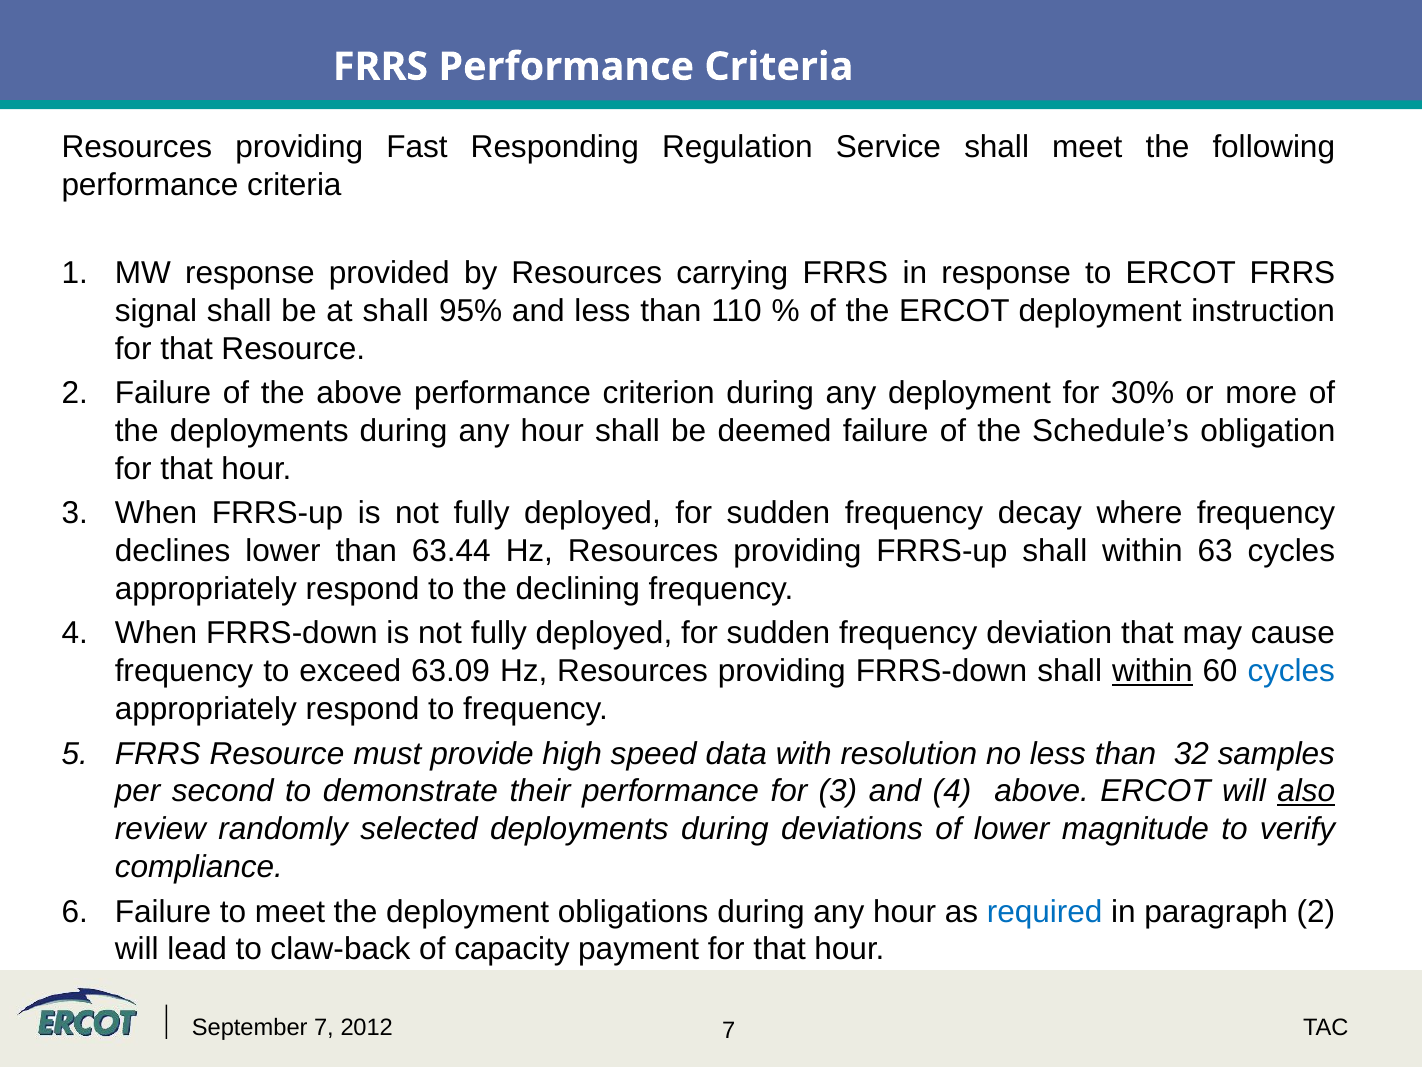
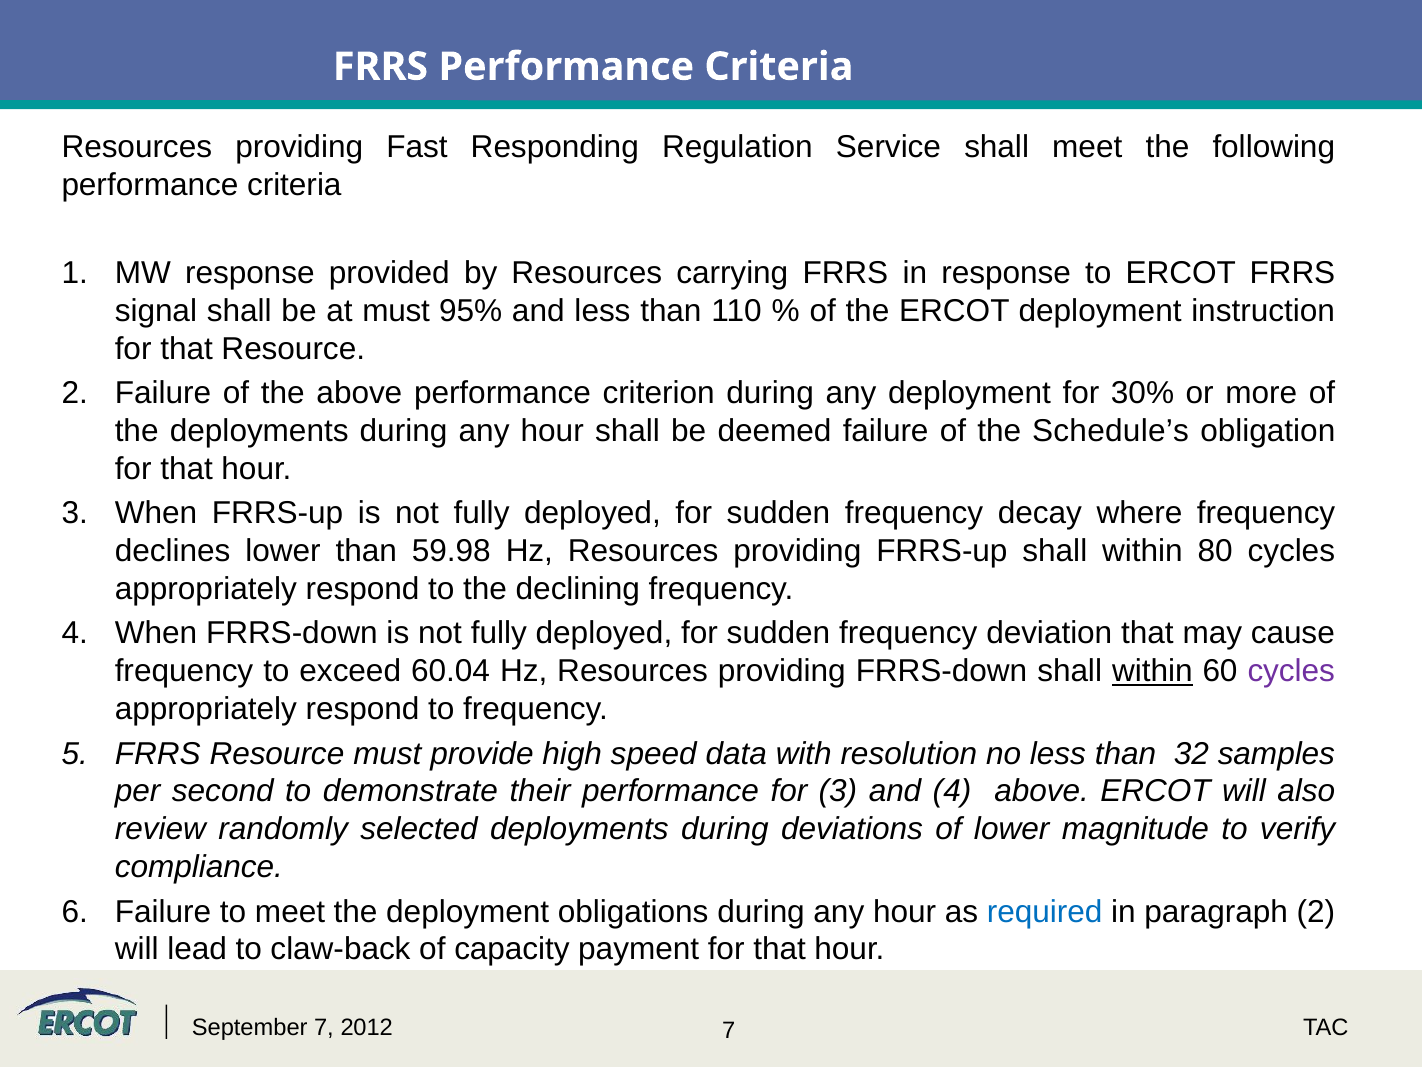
at shall: shall -> must (396, 311)
63.44: 63.44 -> 59.98 (451, 551)
63: 63 -> 80 (1215, 551)
63.09: 63.09 -> 60.04 (451, 671)
cycles colour: blue -> purple (1291, 671)
also underline: present -> none (1306, 791)
